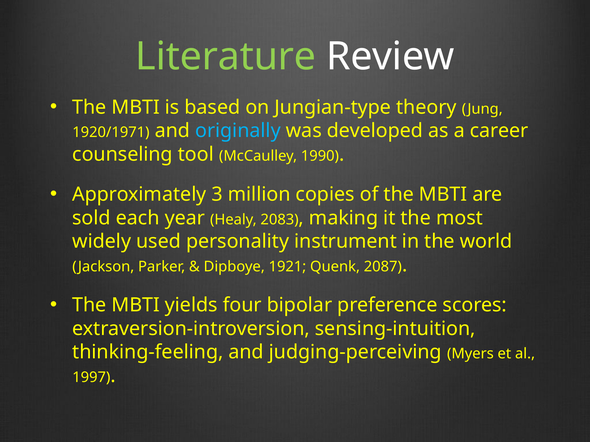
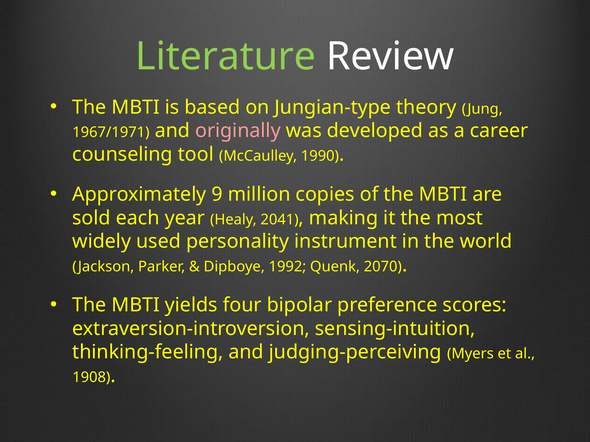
1920/1971: 1920/1971 -> 1967/1971 (111, 133)
originally colour: light blue -> pink (238, 131)
3: 3 -> 9 (217, 195)
2083: 2083 -> 2041 (280, 220)
1921: 1921 -> 1992 (287, 267)
2087: 2087 -> 2070 (383, 267)
1997: 1997 -> 1908 (91, 378)
